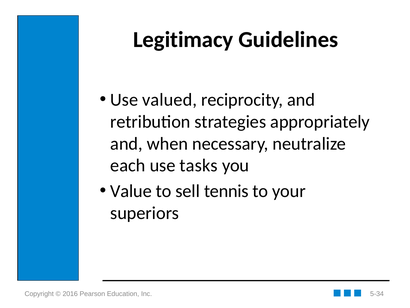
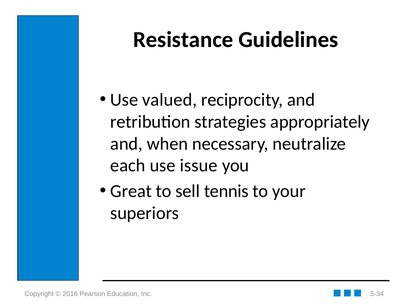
Legitimacy: Legitimacy -> Resistance (183, 40)
tasks: tasks -> issue (199, 165)
Value: Value -> Great (131, 191)
